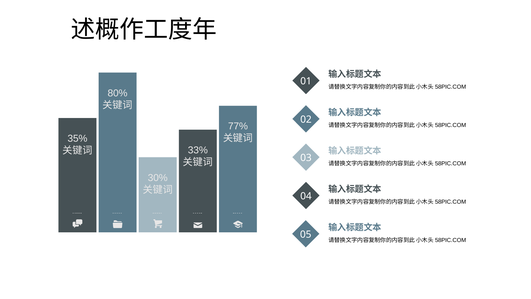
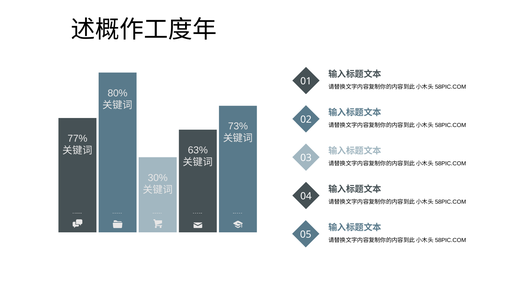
77%: 77% -> 73% (238, 126)
35%: 35% -> 77% (77, 138)
33%: 33% -> 63% (198, 150)
